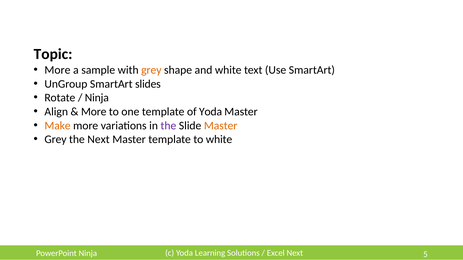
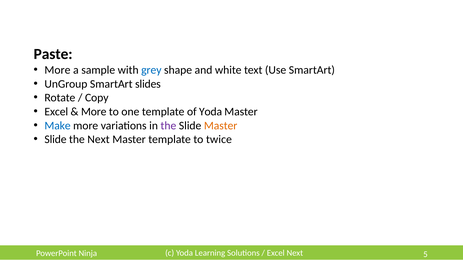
Topic: Topic -> Paste (53, 54)
grey colour: orange -> blue (151, 70)
Ninja: Ninja -> Copy (97, 98)
Align: Align -> Excel (56, 112)
Make colour: orange -> blue (58, 126)
Grey: Grey -> Slide (55, 140)
to white: white -> twice (219, 140)
